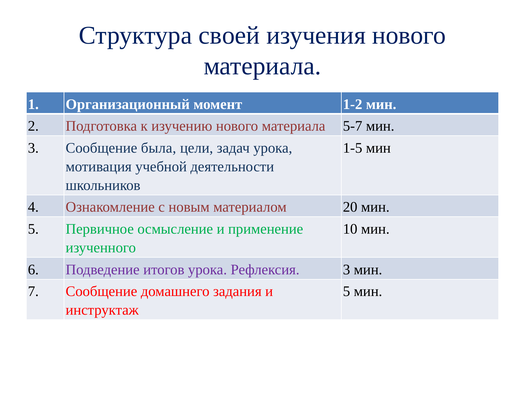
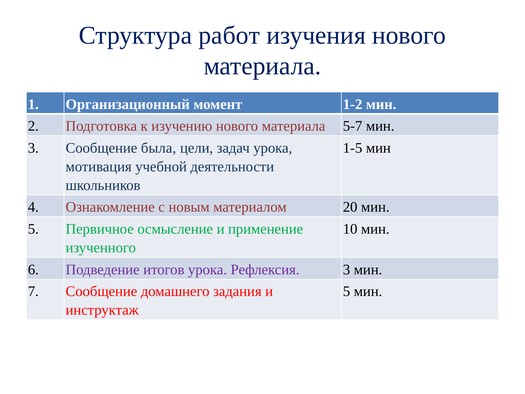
своей: своей -> работ (229, 35)
